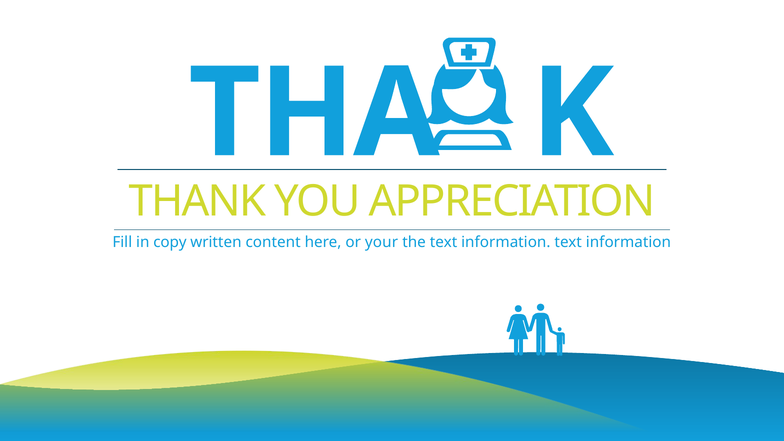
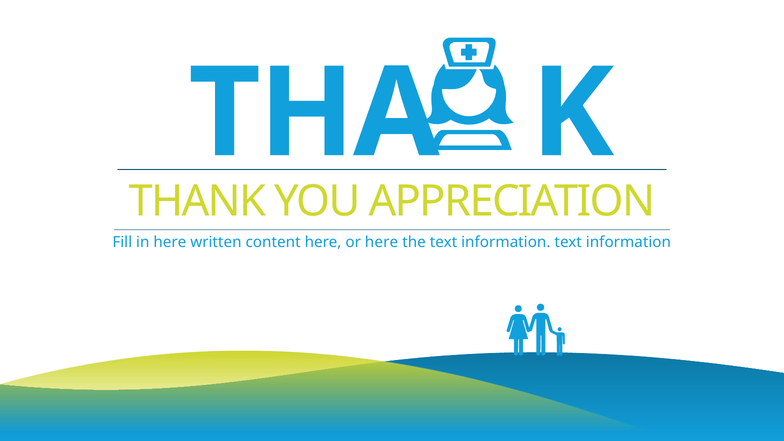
in copy: copy -> here (170, 242)
or your: your -> here (382, 242)
